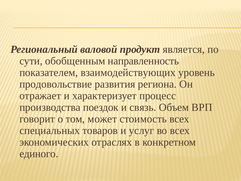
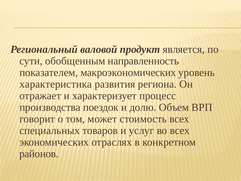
взаимодействующих: взаимодействующих -> макроэкономических (128, 72)
продовольствие: продовольствие -> характеристика (56, 84)
связь: связь -> долю (143, 107)
единого: единого -> районов (39, 154)
